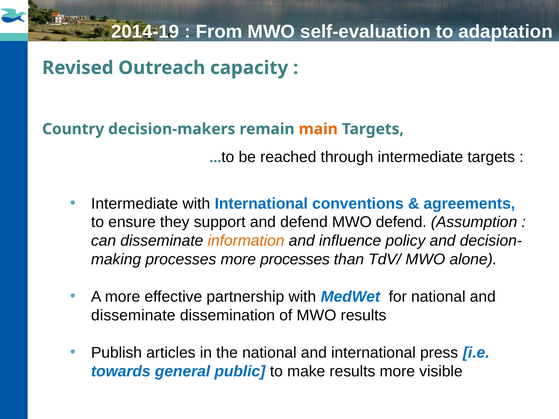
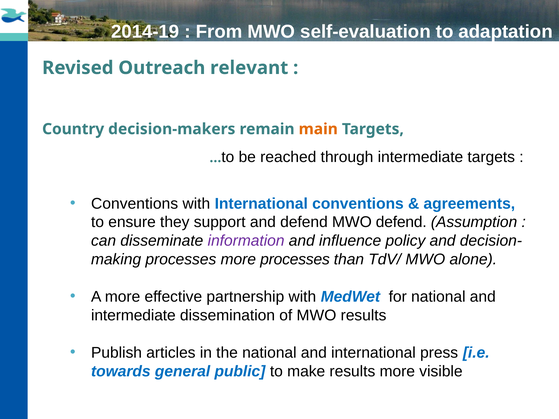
capacity: capacity -> relevant (249, 68)
Intermediate: Intermediate -> Conventions (135, 204)
information colour: orange -> purple (246, 241)
disseminate: disseminate -> intermediate (133, 316)
